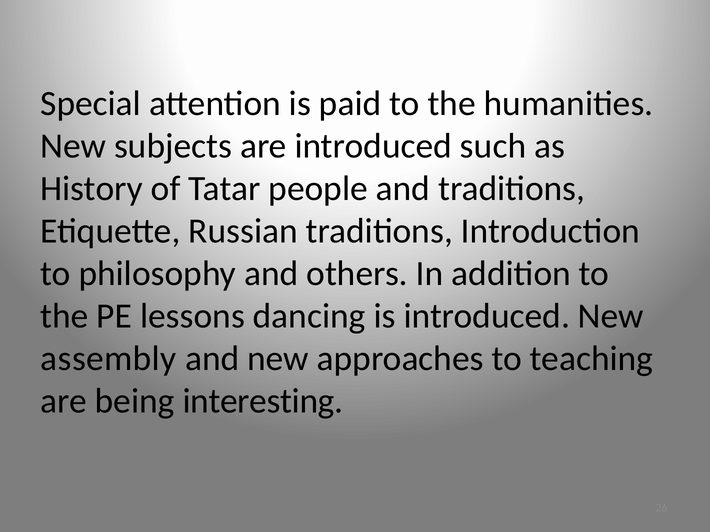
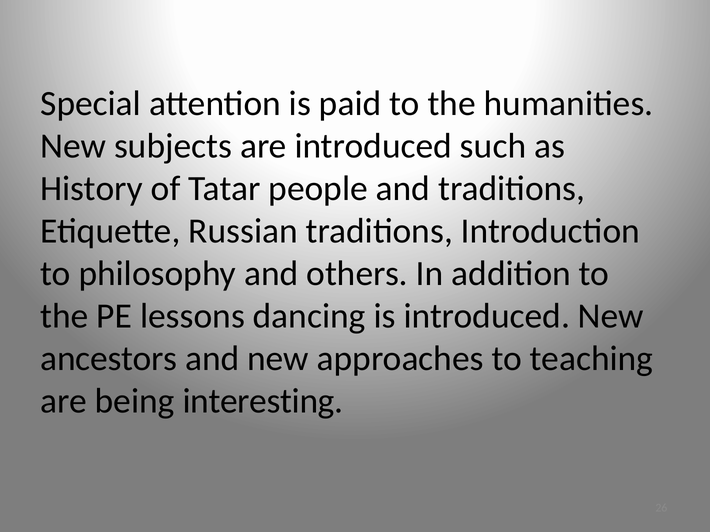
assembly: assembly -> ancestors (109, 359)
